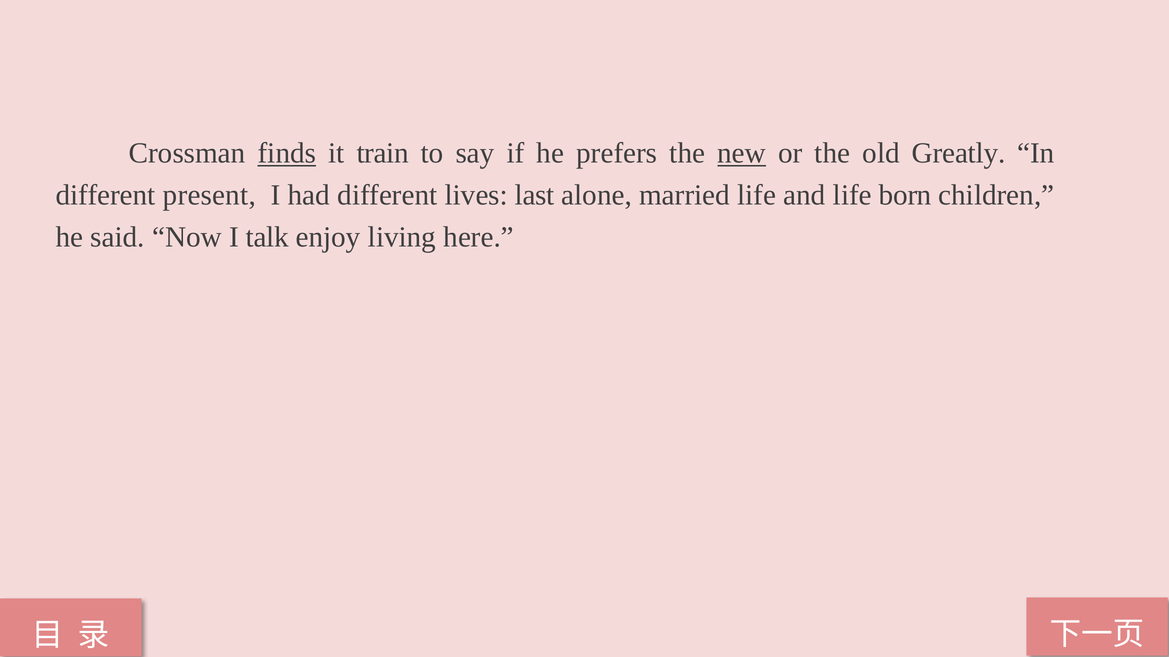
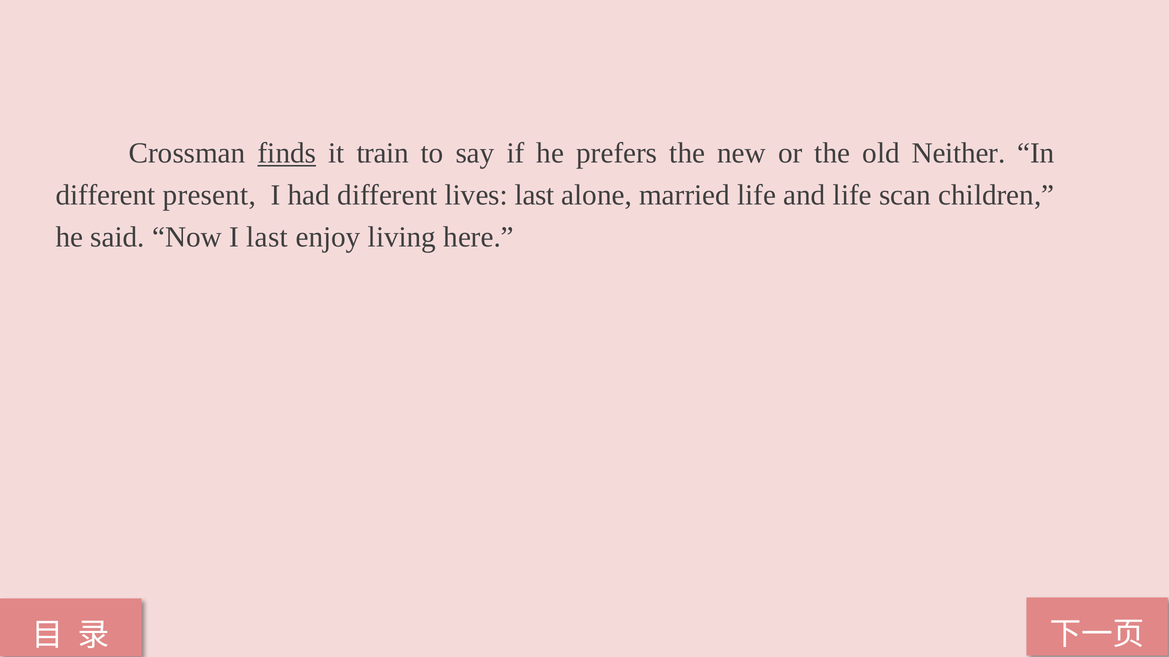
new underline: present -> none (742, 153)
Greatly: Greatly -> Neither (959, 153)
born: born -> scan (905, 195)
I talk: talk -> last (267, 238)
